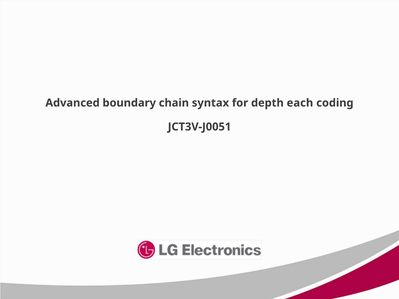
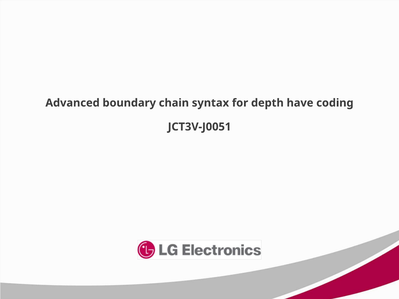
each: each -> have (300, 103)
